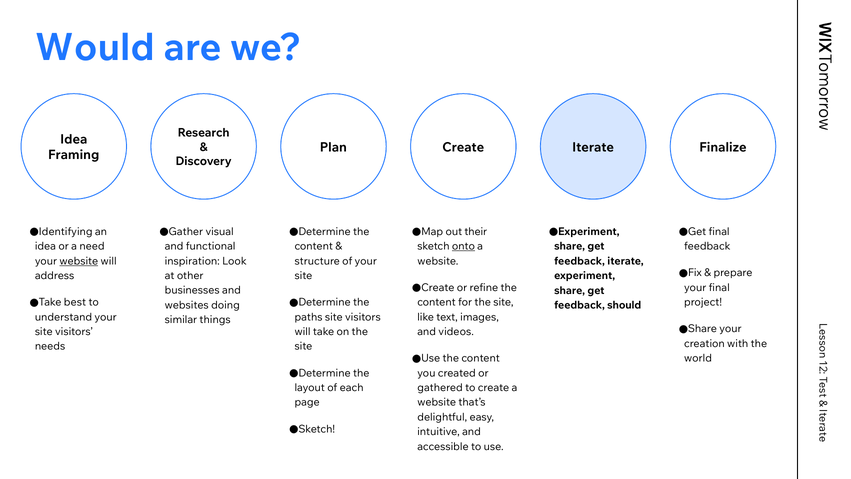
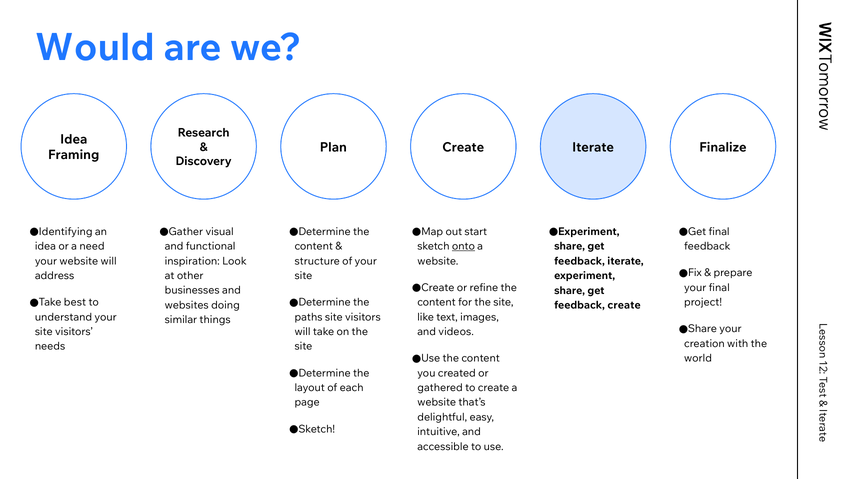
their: their -> start (476, 231)
website underline: present -> none (79, 261)
feedback should: should -> create (624, 305)
